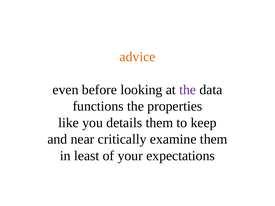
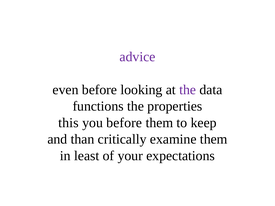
advice colour: orange -> purple (137, 57)
like: like -> this (68, 123)
you details: details -> before (124, 123)
near: near -> than (83, 139)
